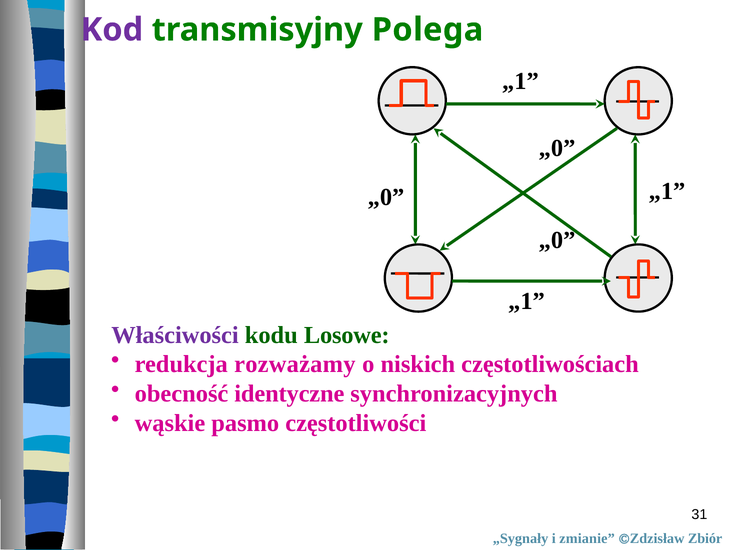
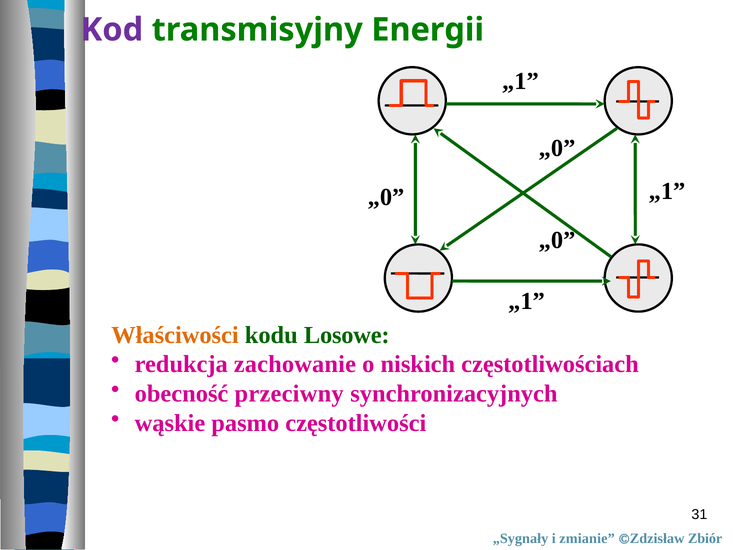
Polega: Polega -> Energii (428, 30)
Właściwości colour: purple -> orange (175, 335)
rozważamy: rozważamy -> zachowanie (295, 364)
identyczne: identyczne -> przeciwny (289, 393)
